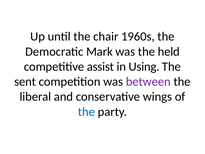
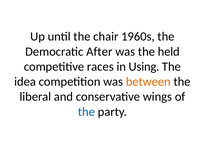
Mark: Mark -> After (99, 51)
assist: assist -> races (100, 66)
sent: sent -> idea (25, 82)
between colour: purple -> orange (148, 82)
